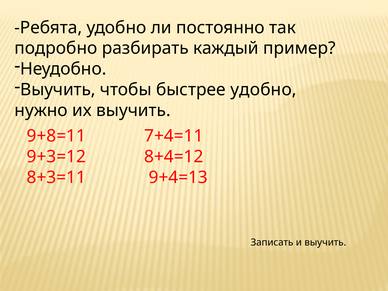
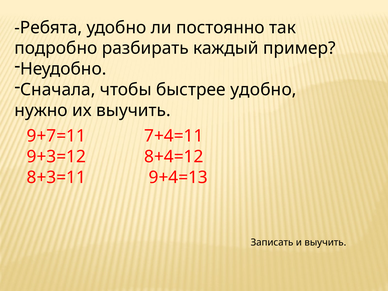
Выучить: Выучить -> Сначала (58, 90)
9+8=11: 9+8=11 -> 9+7=11 (56, 136)
